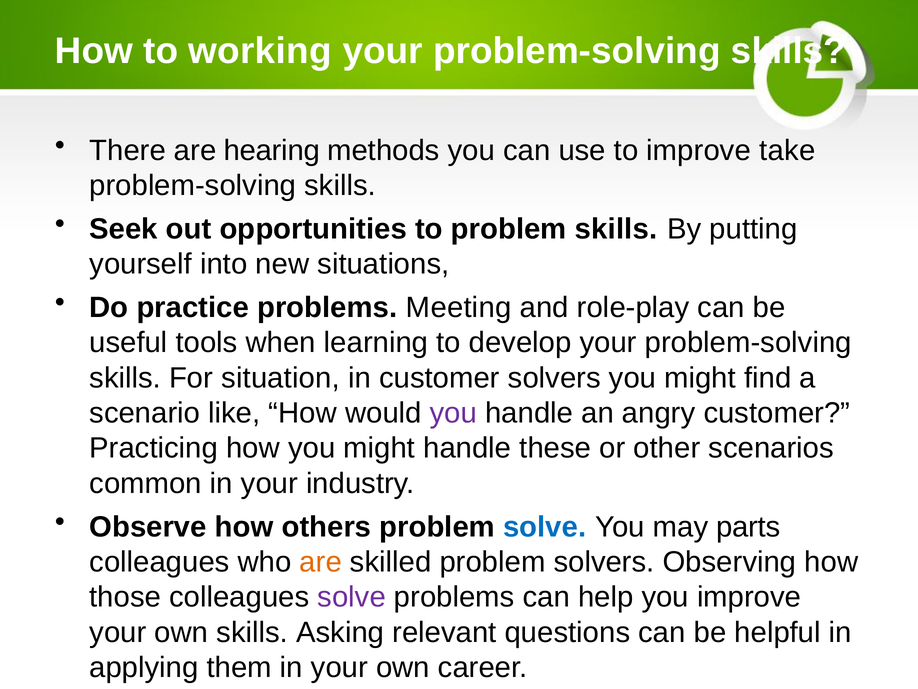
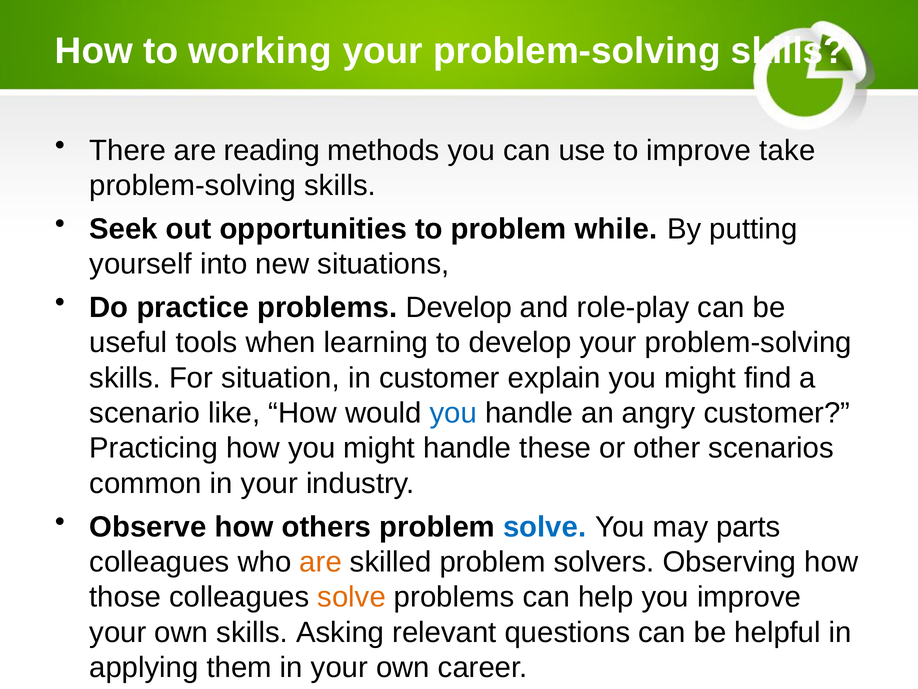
hearing: hearing -> reading (272, 150)
problem skills: skills -> while (616, 229)
problems Meeting: Meeting -> Develop (459, 307)
customer solvers: solvers -> explain (554, 378)
you colour: purple -> blue (453, 413)
solve colour: purple -> orange (352, 597)
